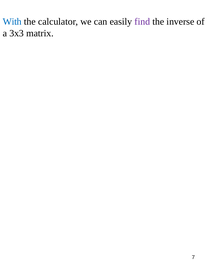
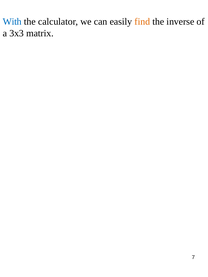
find colour: purple -> orange (142, 22)
